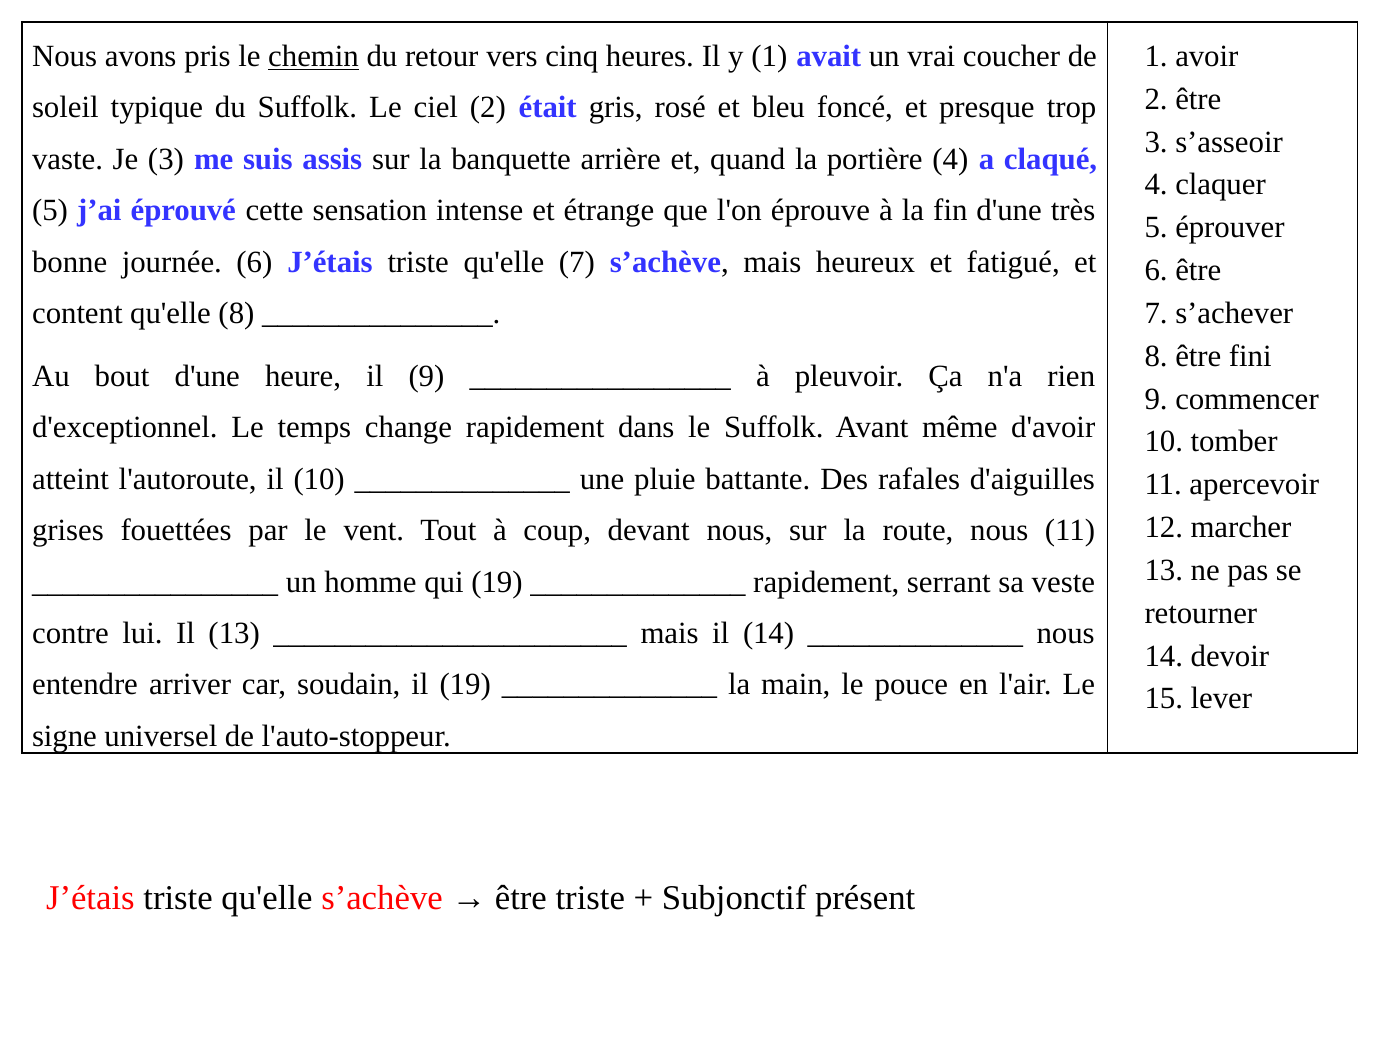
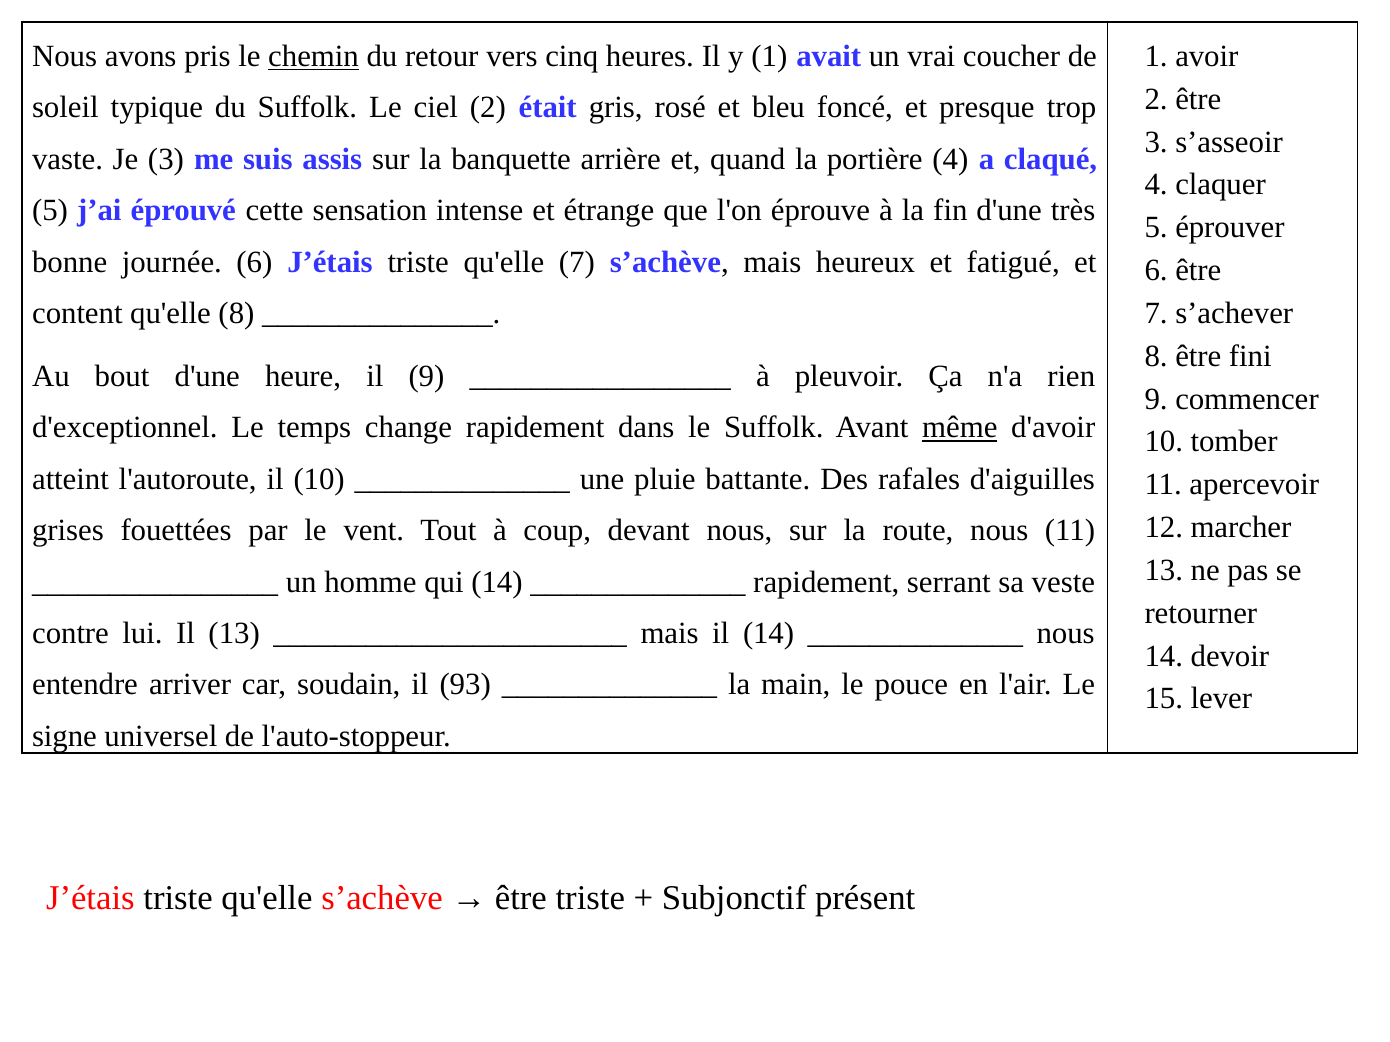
même underline: none -> present (960, 428)
qui 19: 19 -> 14 (497, 582)
il 19: 19 -> 93 (465, 685)
